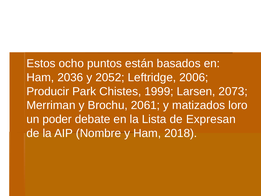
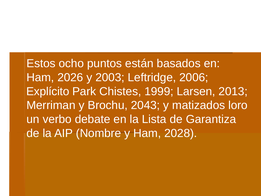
2036: 2036 -> 2026 (70, 77)
2052: 2052 -> 2003 (110, 77)
Producir: Producir -> Explícito (48, 91)
2073: 2073 -> 2013 (233, 91)
2061: 2061 -> 2043 (145, 105)
poder: poder -> verbo (57, 119)
Expresan: Expresan -> Garantiza (211, 119)
2018: 2018 -> 2028 (181, 133)
